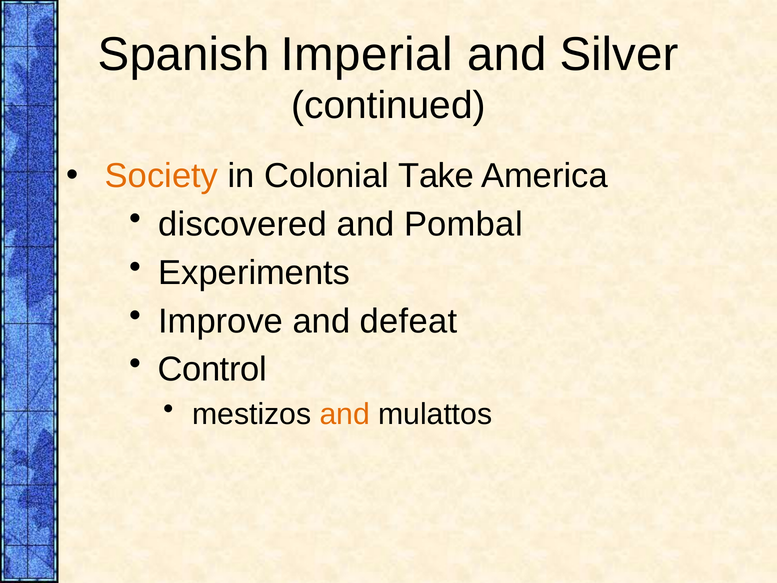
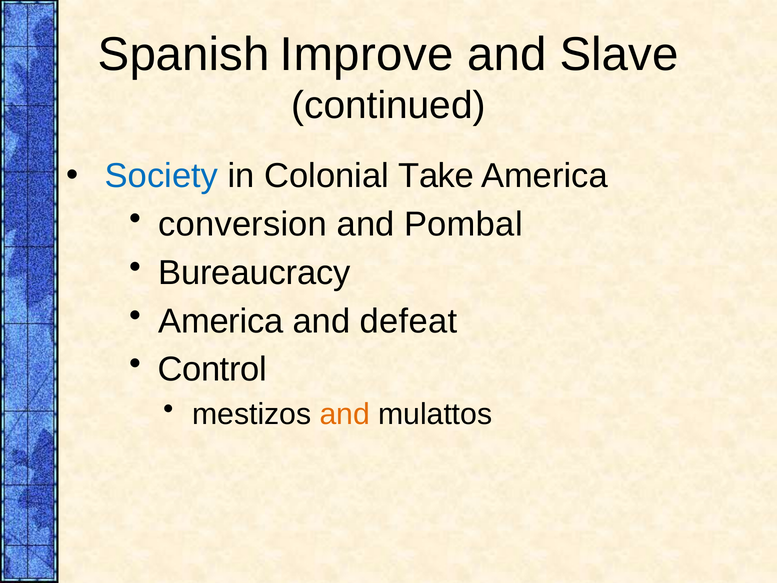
Imperial: Imperial -> Improve (367, 54)
Silver: Silver -> Slave (619, 54)
Society colour: orange -> blue (162, 176)
discovered: discovered -> conversion (243, 224)
Experiments: Experiments -> Bureaucracy (254, 273)
Improve: Improve -> America (221, 321)
